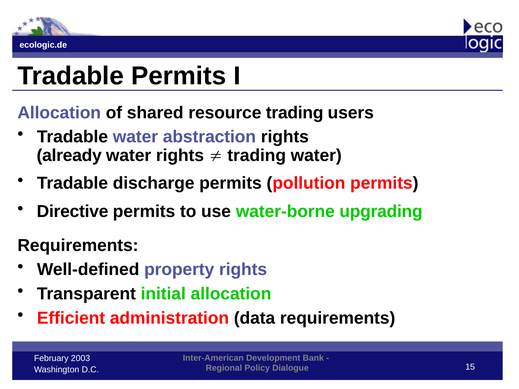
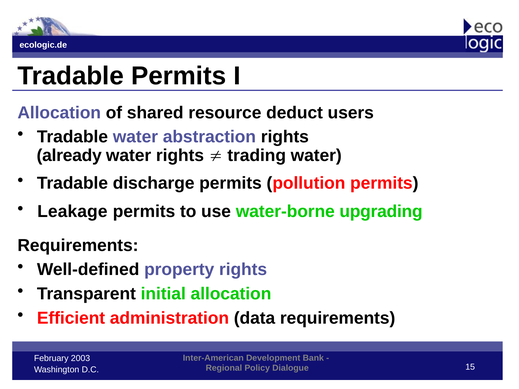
resource trading: trading -> deduct (295, 113)
Directive: Directive -> Leakage (72, 212)
